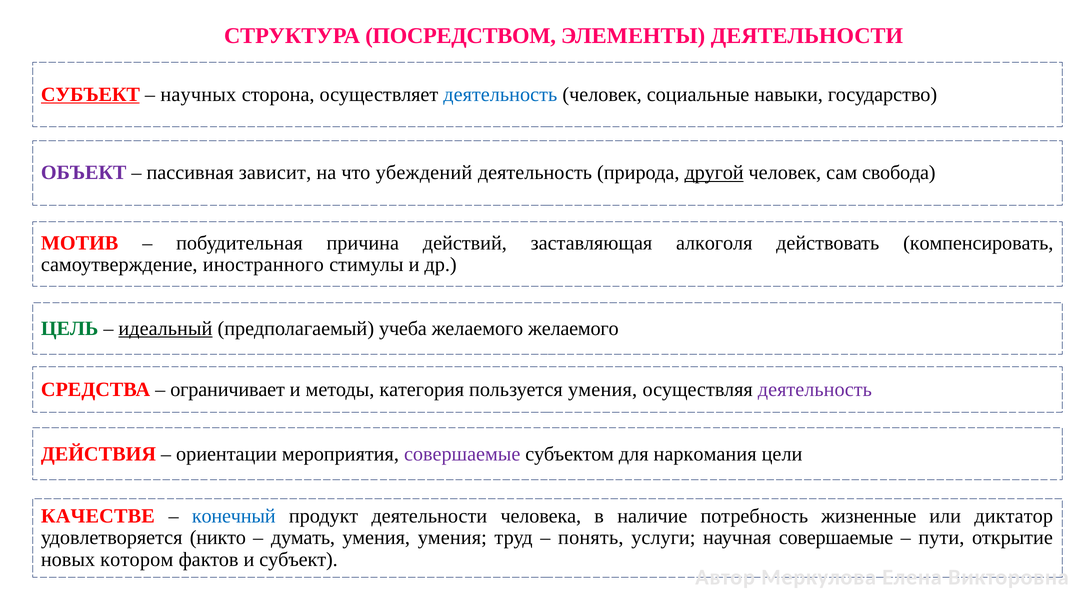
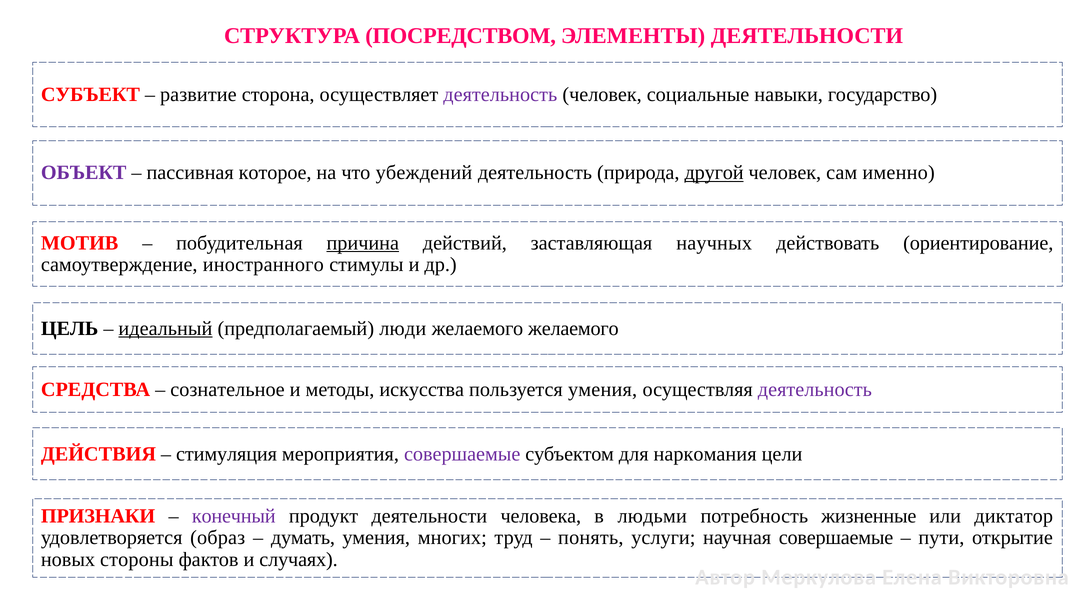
СУБЪЕКТ underline: present -> none (90, 94)
научных: научных -> развитие (198, 94)
деятельность colour: blue -> purple (500, 94)
зависит: зависит -> которое (275, 173)
свобода: свобода -> именно (899, 173)
причина underline: none -> present (363, 243)
алкоголя: алкоголя -> научных (714, 243)
компенсировать: компенсировать -> ориентирование (978, 243)
ЦЕЛЬ colour: green -> black (70, 328)
учеба: учеба -> люди (403, 328)
ограничивает: ограничивает -> сознательное (227, 389)
категория: категория -> искусства (422, 389)
ориентации: ориентации -> стимуляция (227, 454)
КАЧЕСТВЕ: КАЧЕСТВЕ -> ПРИЗНАКИ (98, 516)
конечный colour: blue -> purple (234, 516)
наличие: наличие -> людьми (652, 516)
никто: никто -> образ (218, 538)
умения умения: умения -> многих (452, 538)
котором: котором -> стороны (137, 560)
и субъект: субъект -> случаях (299, 560)
